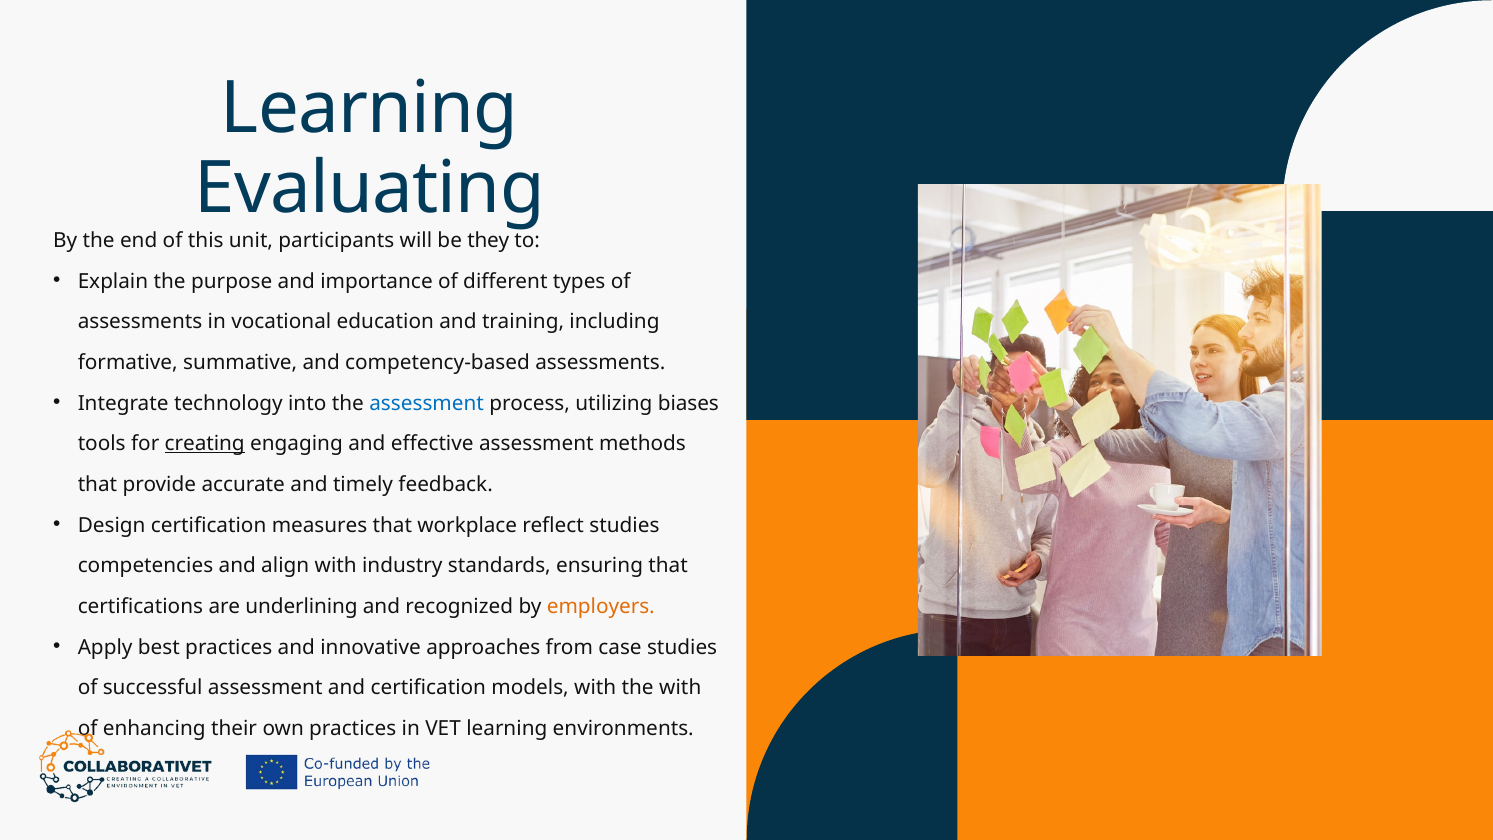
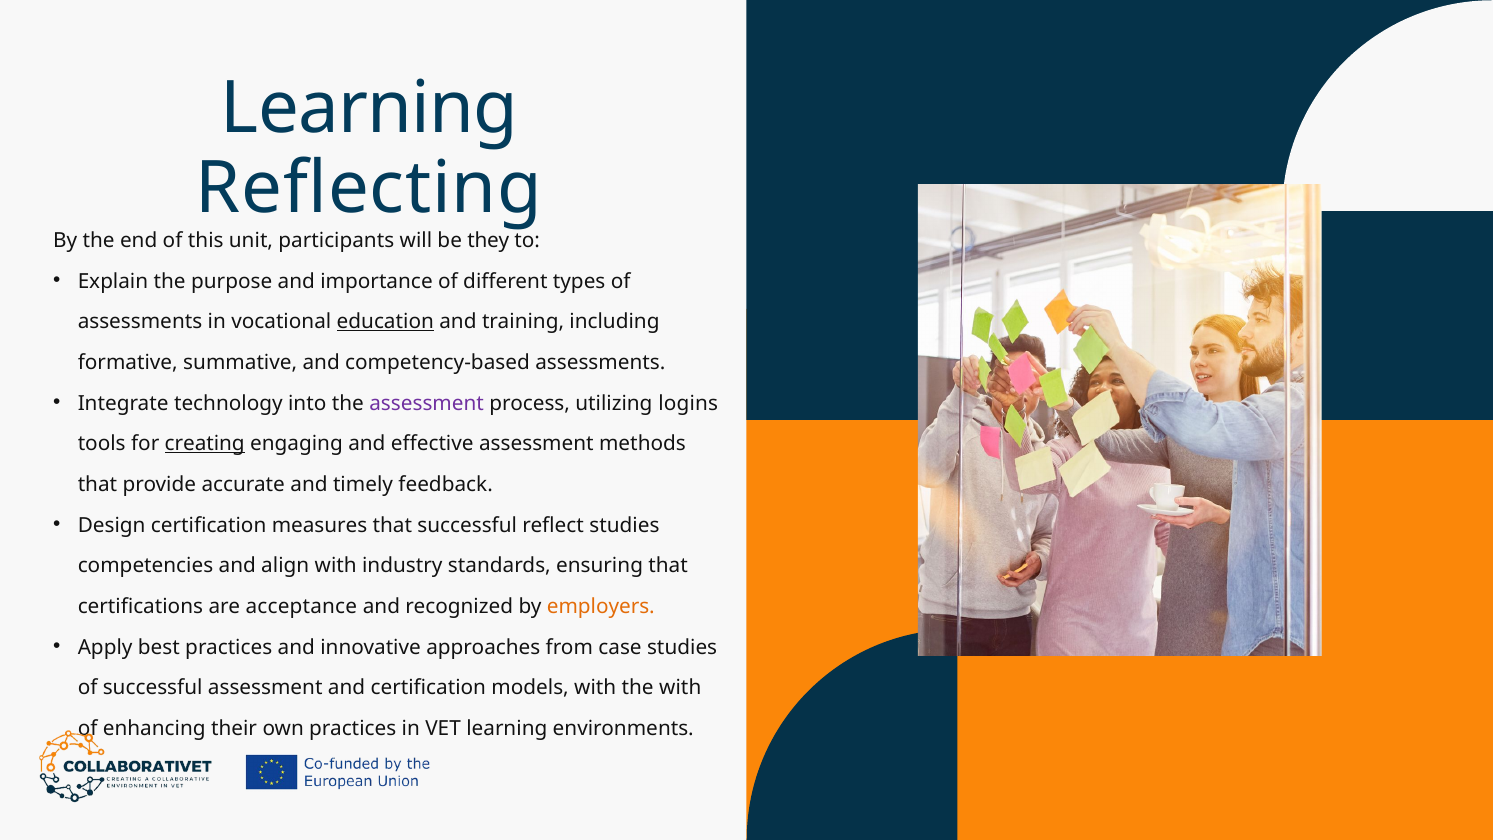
Evaluating: Evaluating -> Reflecting (369, 189)
education underline: none -> present (385, 322)
assessment colour: blue -> purple (427, 403)
biases: biases -> logins (688, 403)
that workplace: workplace -> successful (467, 525)
underlining: underlining -> acceptance (301, 606)
